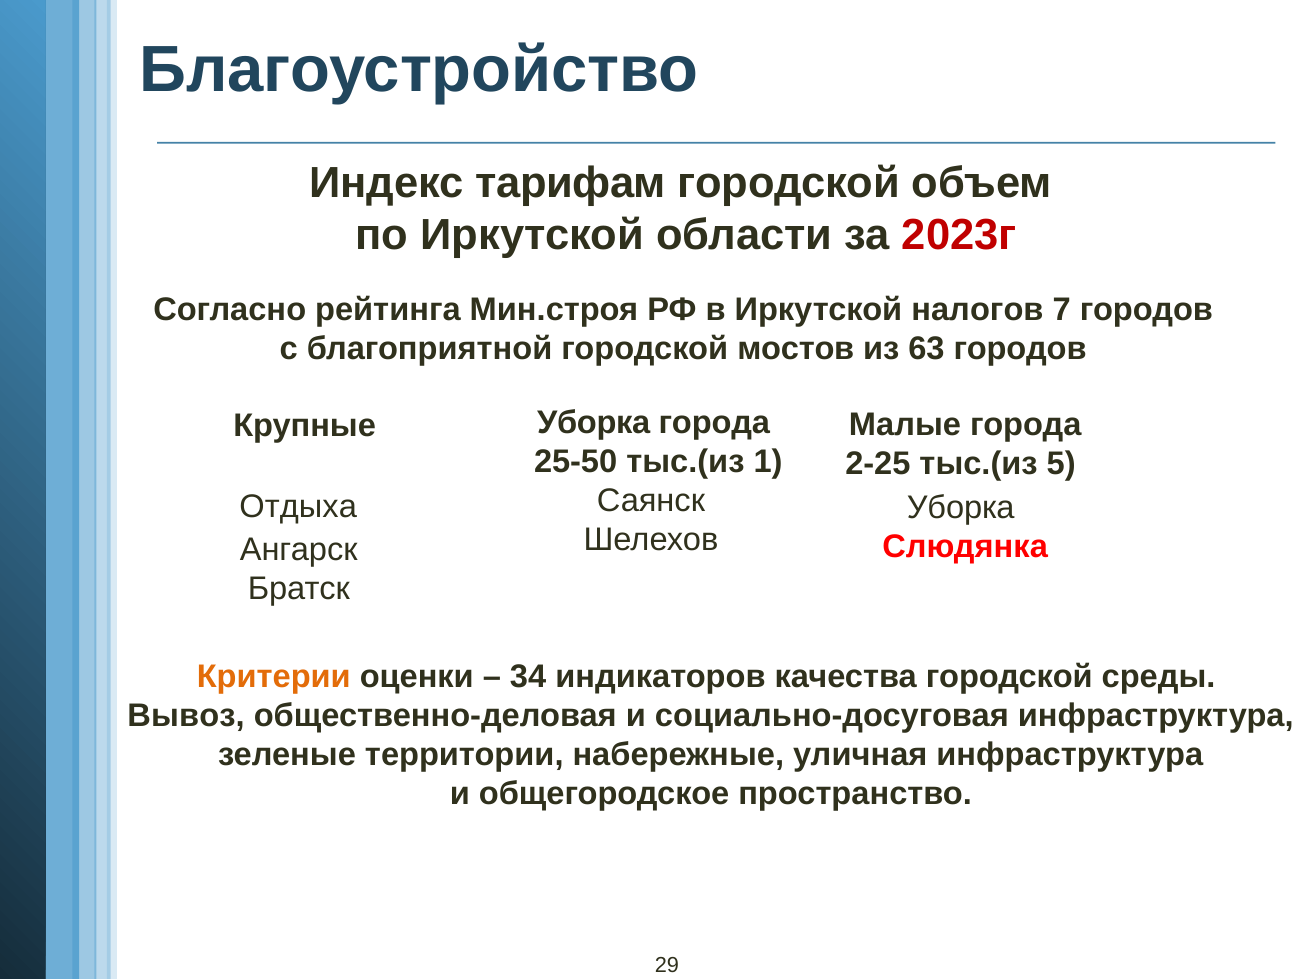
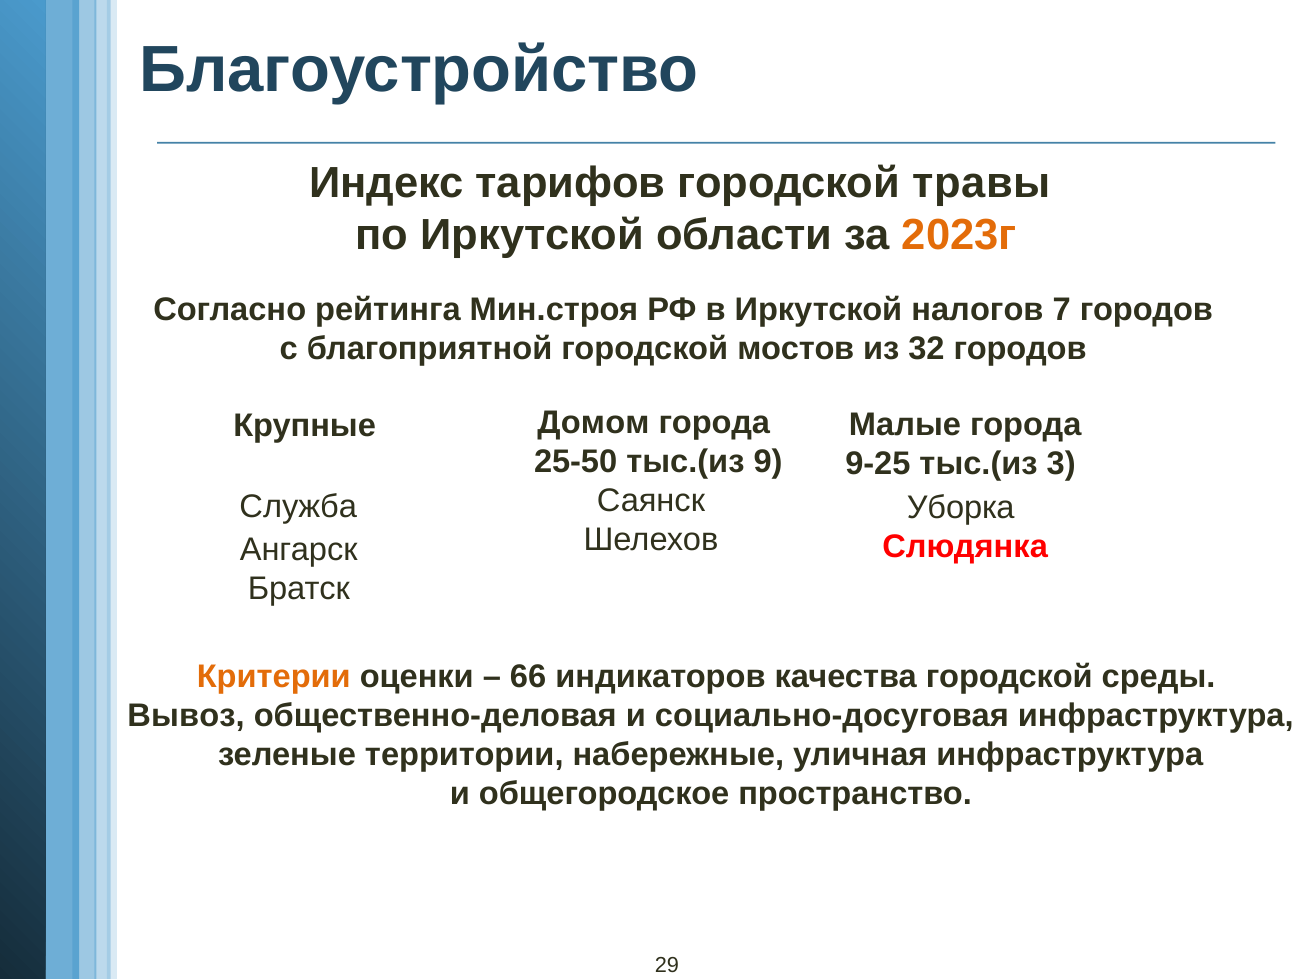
тарифам: тарифам -> тарифов (571, 183)
объем: объем -> травы (982, 183)
2023г colour: red -> orange (959, 235)
63: 63 -> 32 (926, 349)
Уборка: Уборка -> Домом (593, 423)
1: 1 -> 9 (768, 462)
2-25: 2-25 -> 9-25 (878, 463)
5: 5 -> 3 (1061, 463)
Отдыха: Отдыха -> Служба (298, 506)
34: 34 -> 66 (528, 677)
